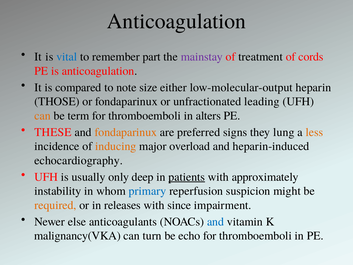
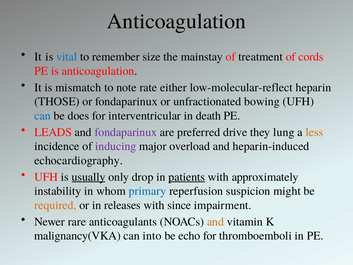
part: part -> size (152, 57)
mainstay colour: purple -> black (202, 57)
compared: compared -> mismatch (78, 87)
size: size -> rate (148, 87)
low-molecular-output: low-molecular-output -> low-molecular-reflect (241, 87)
leading: leading -> bowing (262, 101)
can colour: orange -> blue (43, 116)
term: term -> does (79, 116)
thromboemboli: thromboemboli -> interventricular (145, 116)
alters: alters -> death (208, 116)
THESE: THESE -> LEADS (53, 132)
fondaparinux colour: orange -> purple (126, 132)
signs: signs -> drive (235, 132)
inducing colour: orange -> purple (116, 146)
usually underline: none -> present (89, 177)
deep: deep -> drop (143, 177)
else: else -> rare (77, 221)
and colour: blue -> orange (215, 221)
turn: turn -> into (152, 236)
